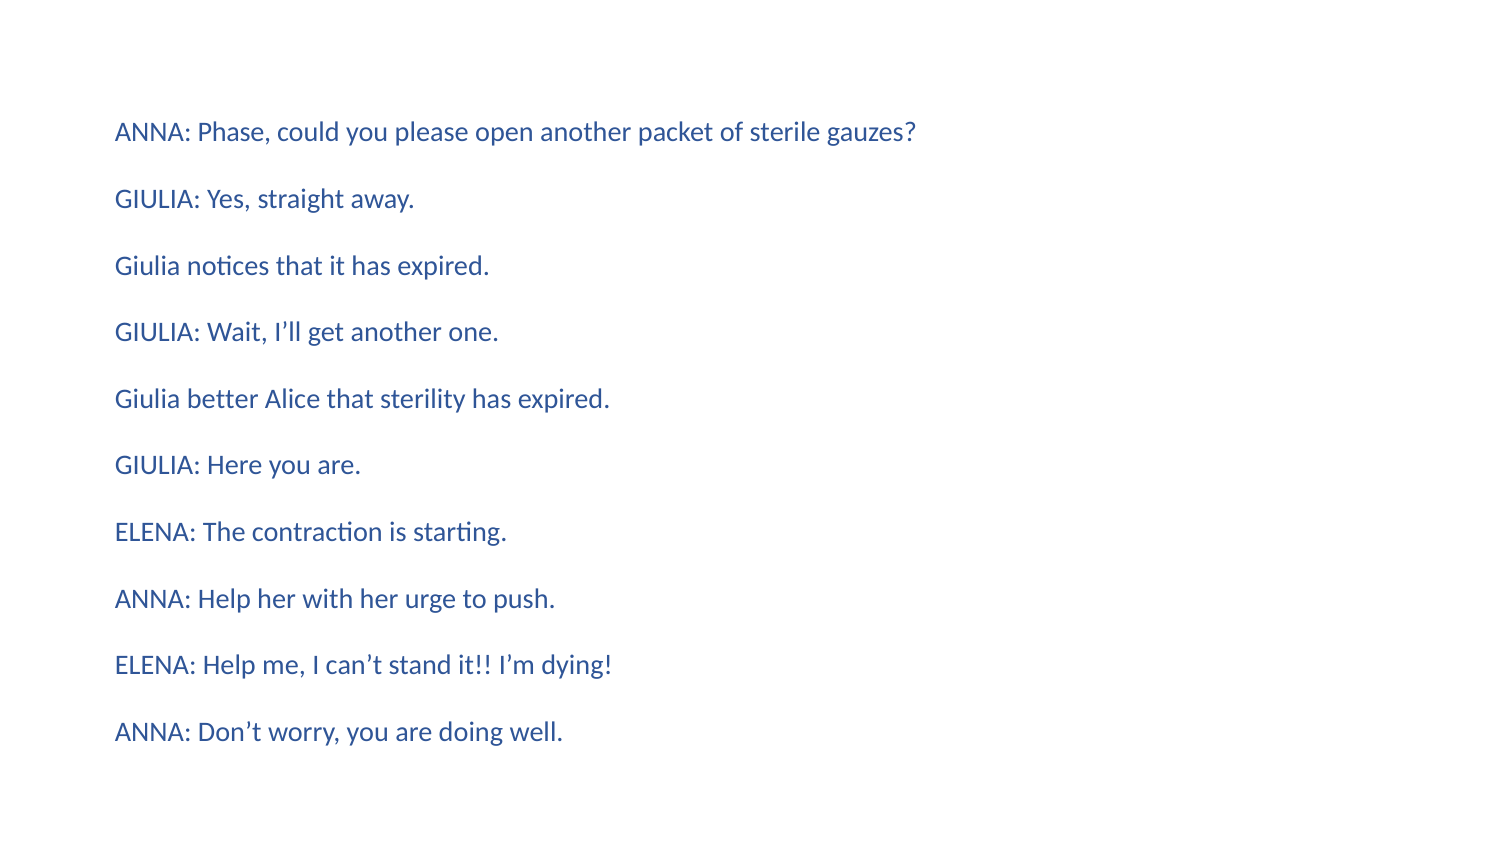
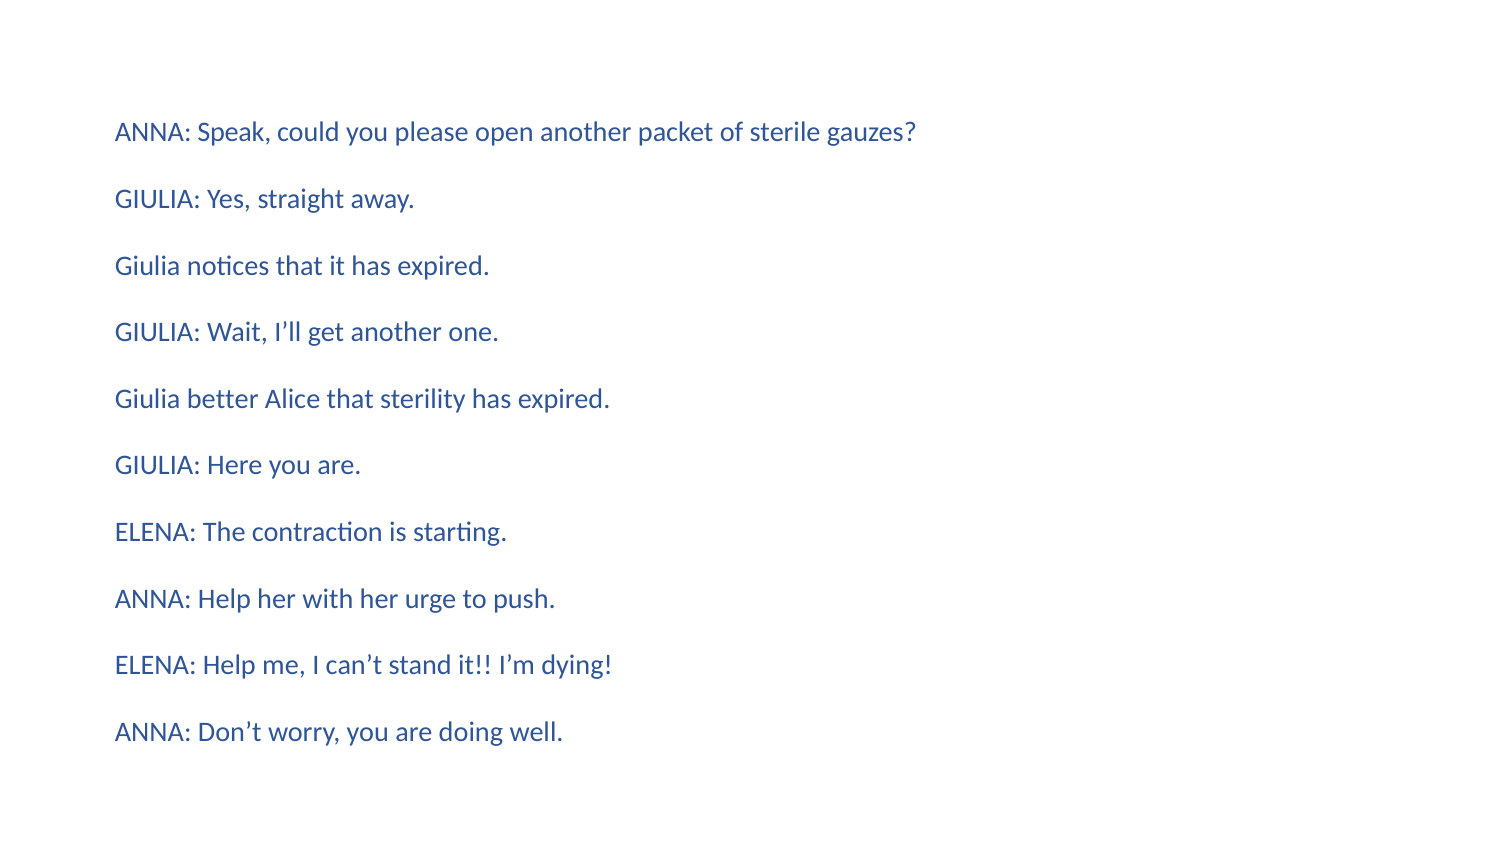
Phase: Phase -> Speak (234, 133)
